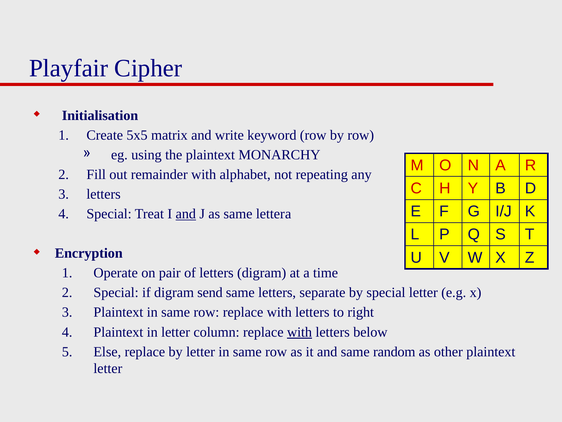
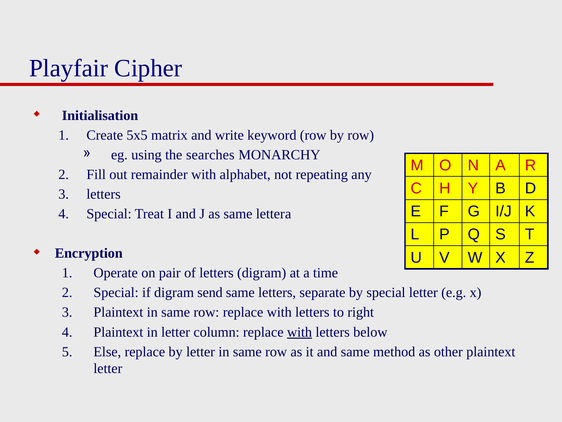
the plaintext: plaintext -> searches (210, 155)
and underline: present -> none (186, 214)
random: random -> method (394, 351)
